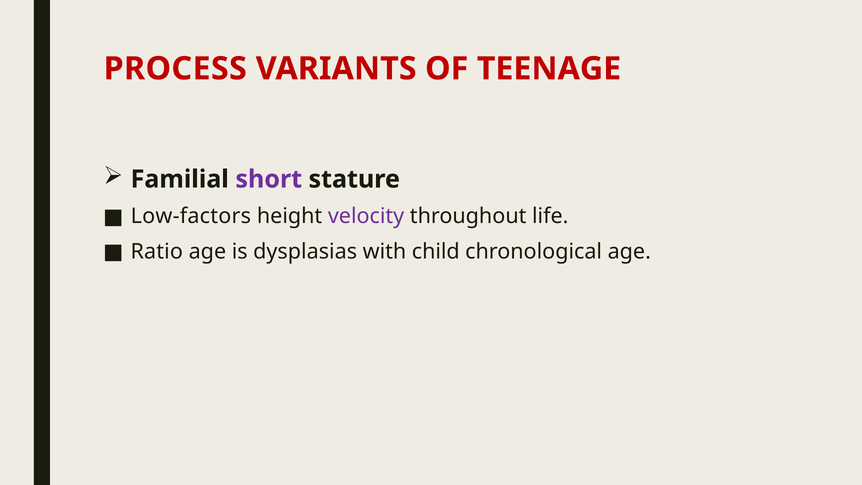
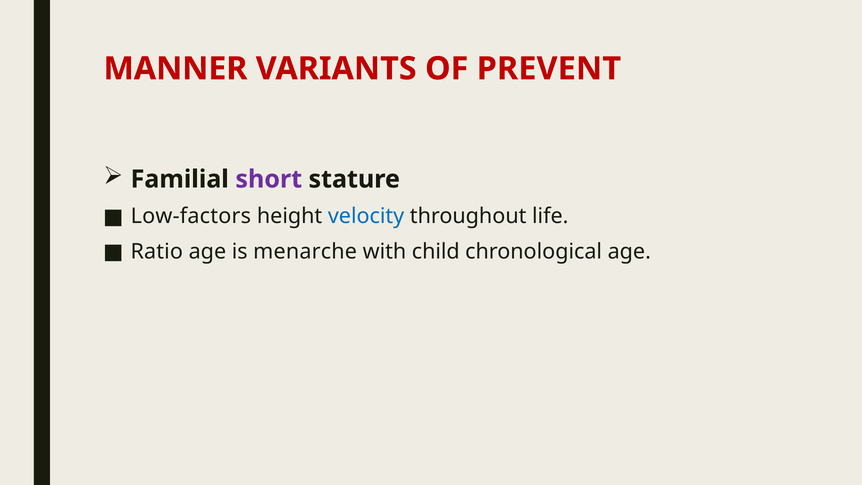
PROCESS: PROCESS -> MANNER (175, 69)
TEENAGE: TEENAGE -> PREVENT (549, 69)
velocity colour: purple -> blue (366, 216)
dysplasias: dysplasias -> menarche (305, 251)
